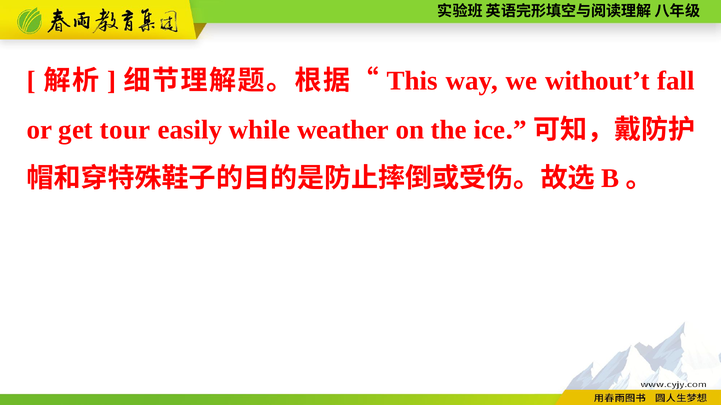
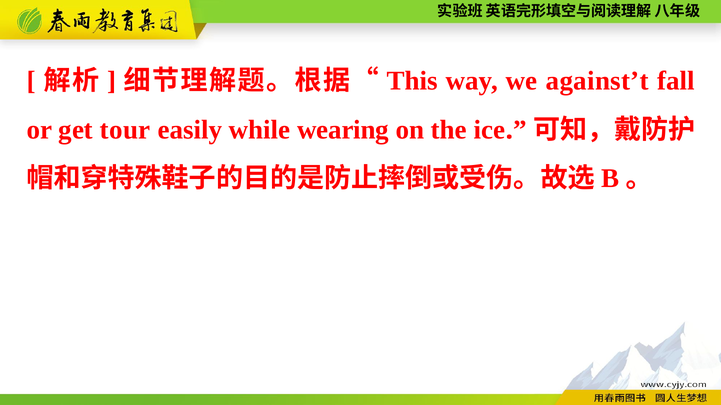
without’t: without’t -> against’t (597, 81)
weather: weather -> wearing (343, 130)
